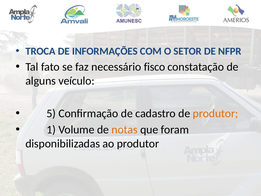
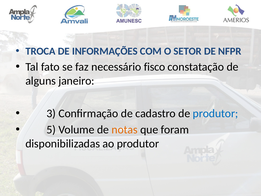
veículo: veículo -> janeiro (76, 81)
5: 5 -> 3 (51, 113)
produtor colour: orange -> blue (215, 113)
1: 1 -> 5 (51, 129)
